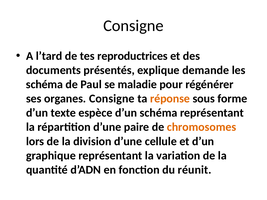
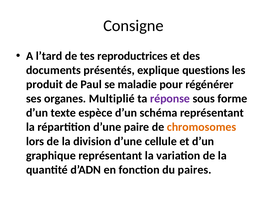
demande: demande -> questions (206, 70)
schéma: schéma -> produit (44, 84)
organes Consigne: Consigne -> Multiplié (112, 99)
réponse colour: orange -> purple (170, 99)
réunit: réunit -> paires (195, 170)
